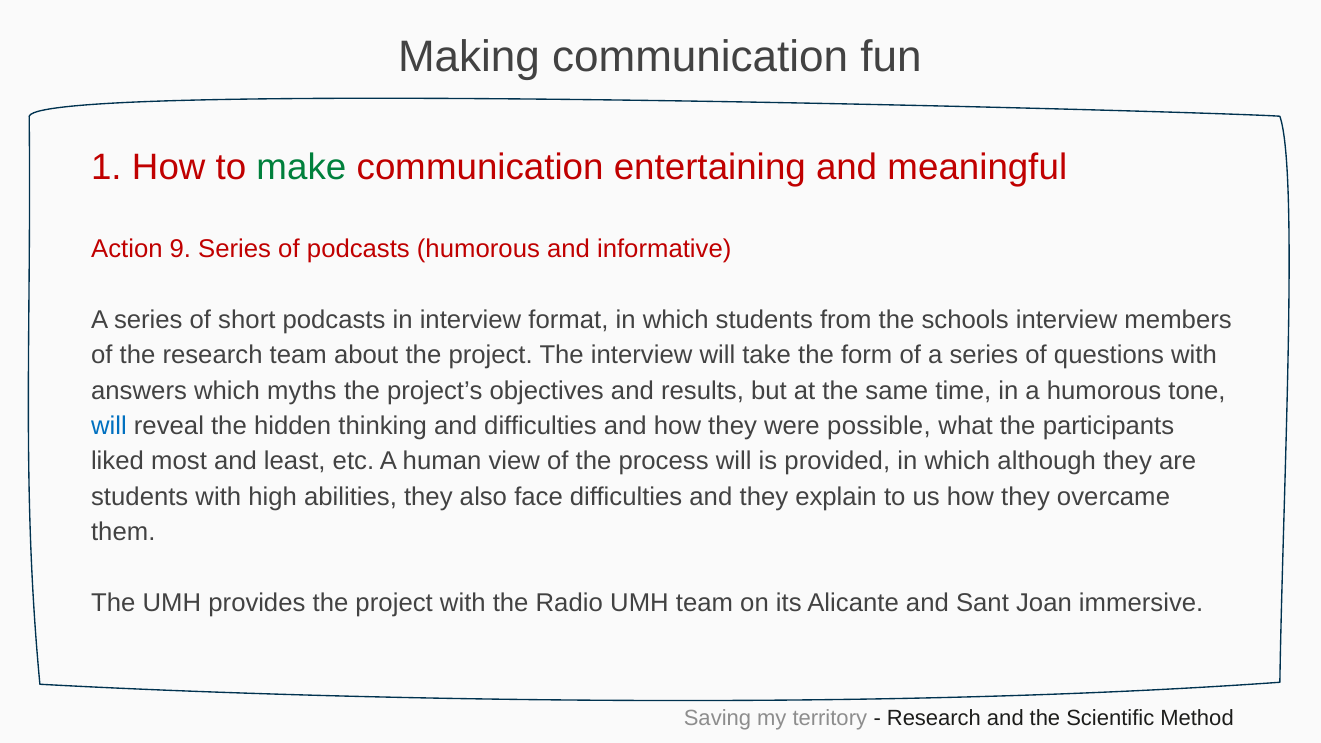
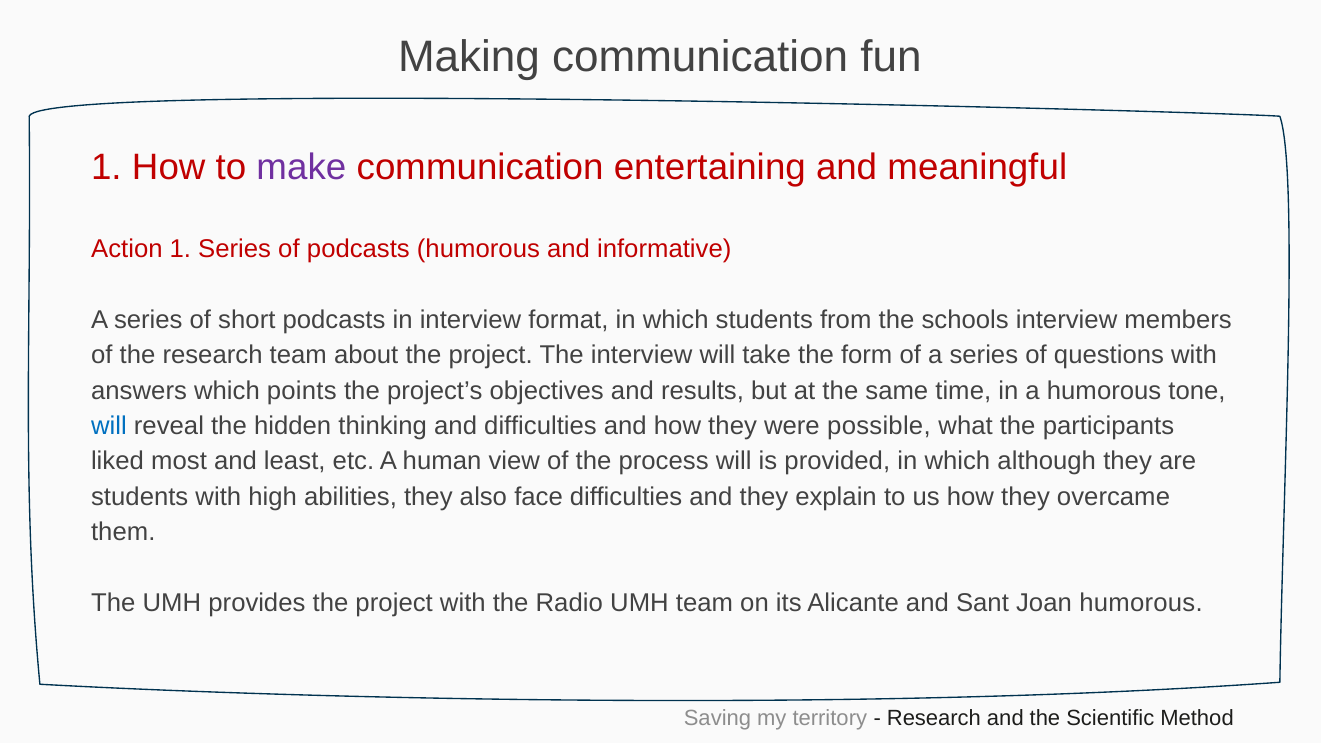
make colour: green -> purple (301, 168)
Action 9: 9 -> 1 (180, 249)
myths: myths -> points (302, 391)
Joan immersive: immersive -> humorous (1141, 603)
